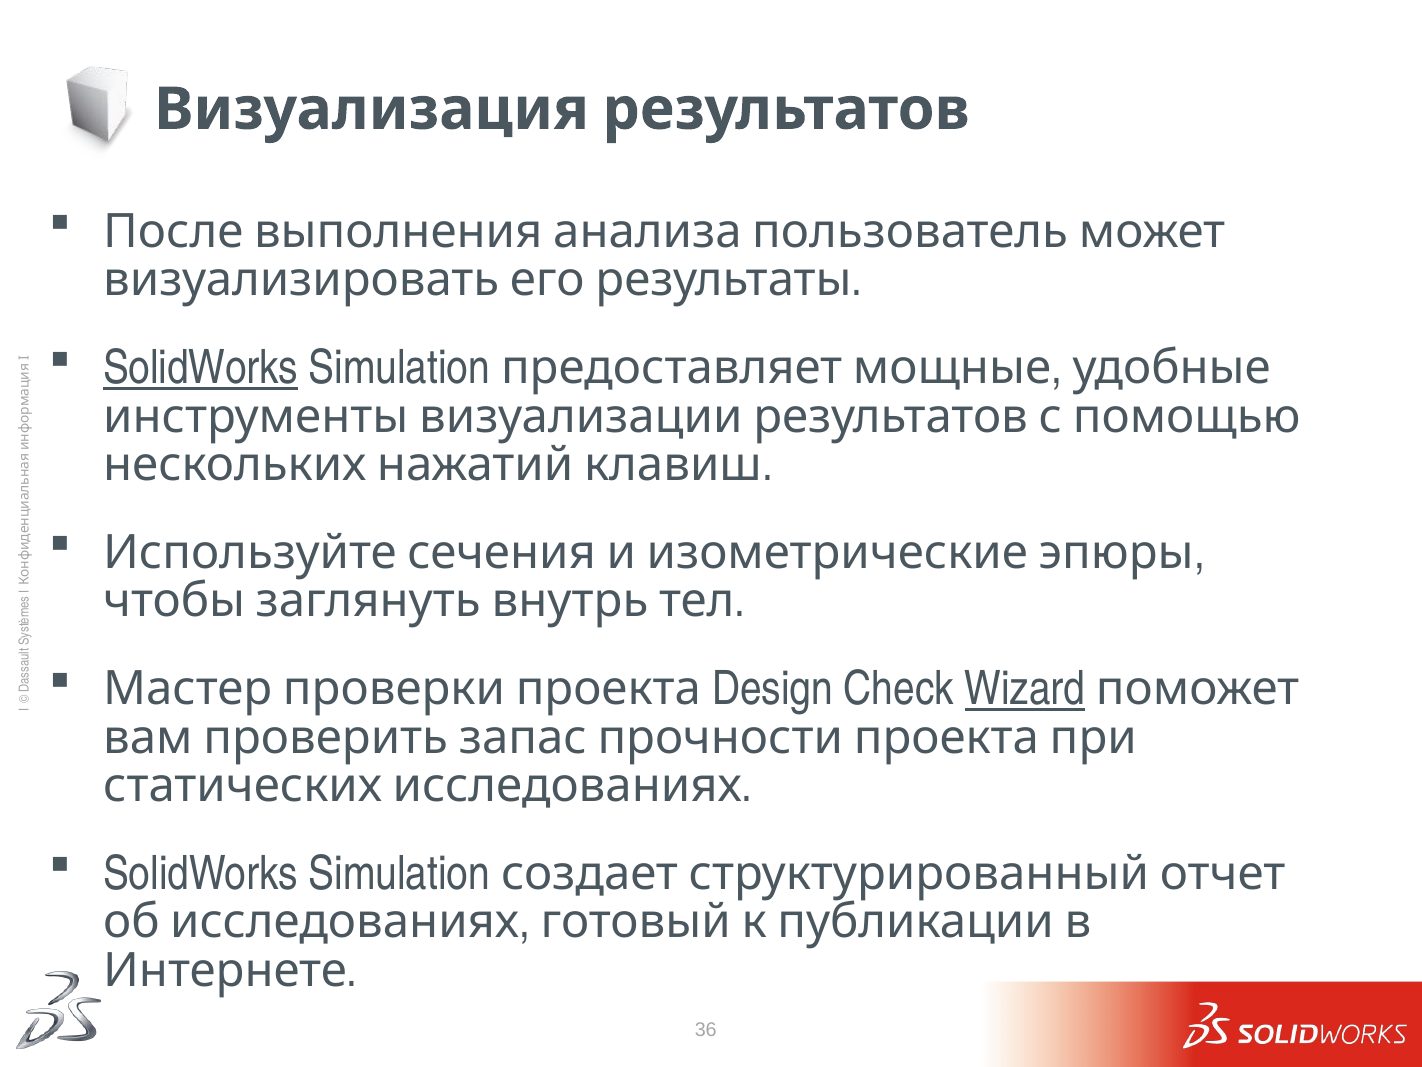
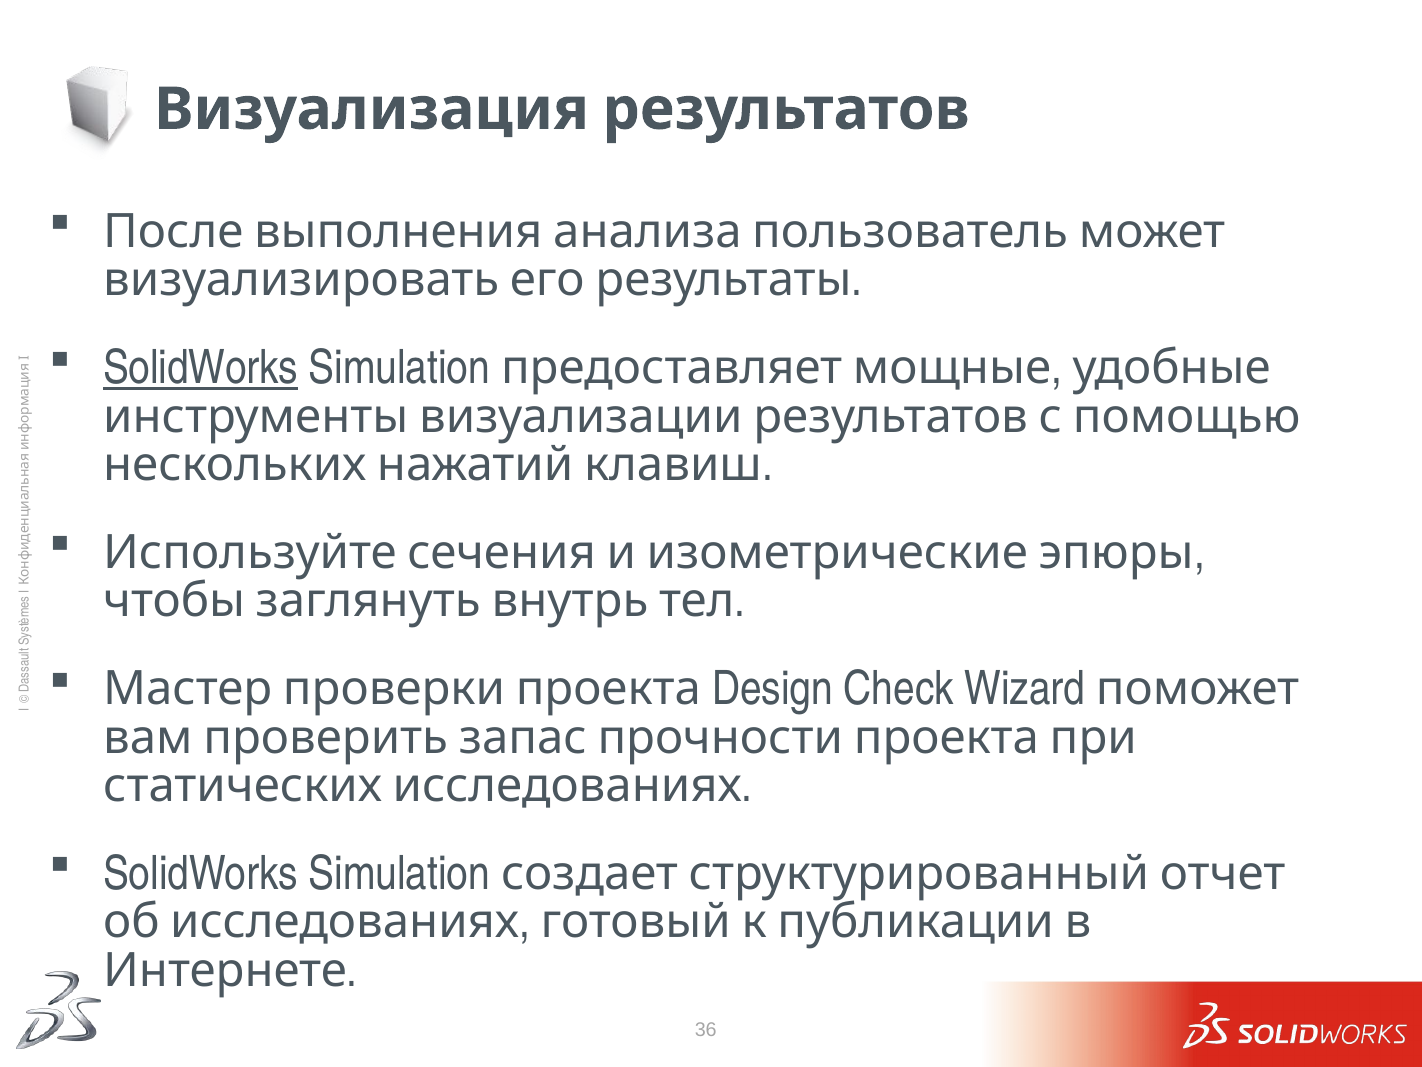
Wizard underline: present -> none (1025, 689)
